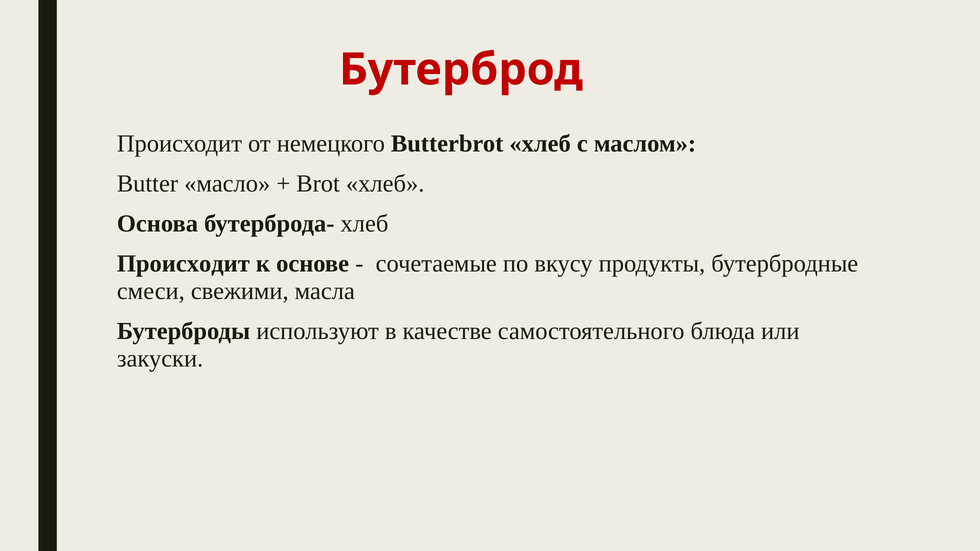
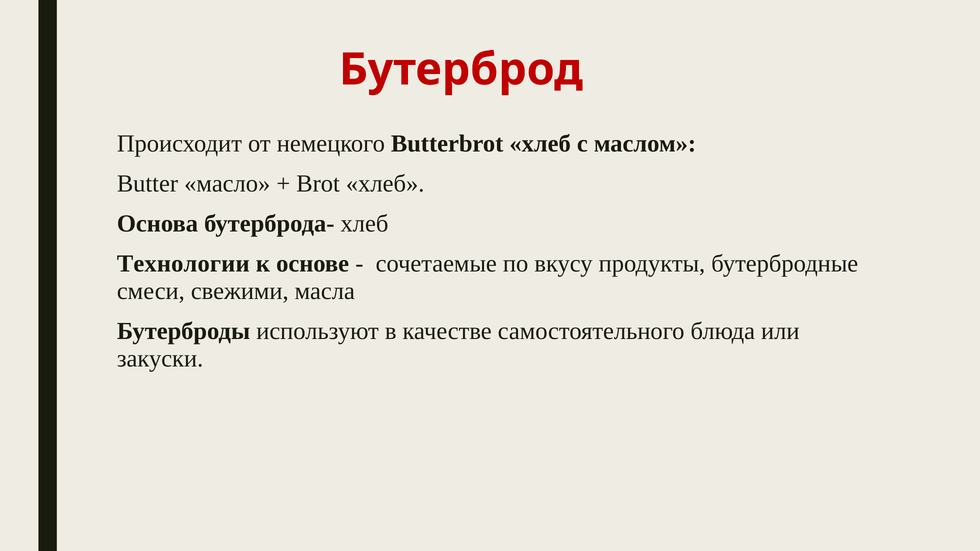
Происходит: Происходит -> Технологии (183, 264)
